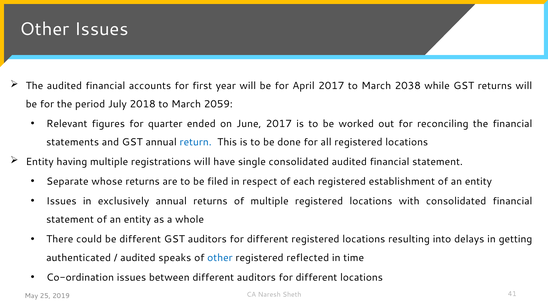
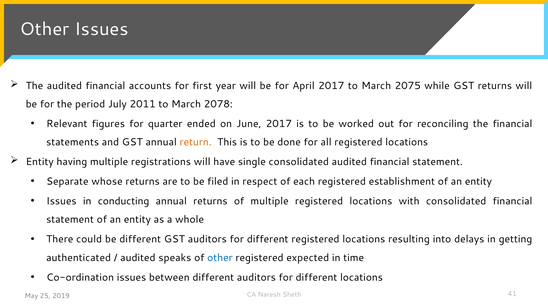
2038: 2038 -> 2075 (408, 86)
2018: 2018 -> 2011 (143, 104)
2059: 2059 -> 2078 (218, 104)
return colour: blue -> orange (196, 142)
exclusively: exclusively -> conducting (124, 201)
reflected: reflected -> expected (308, 258)
